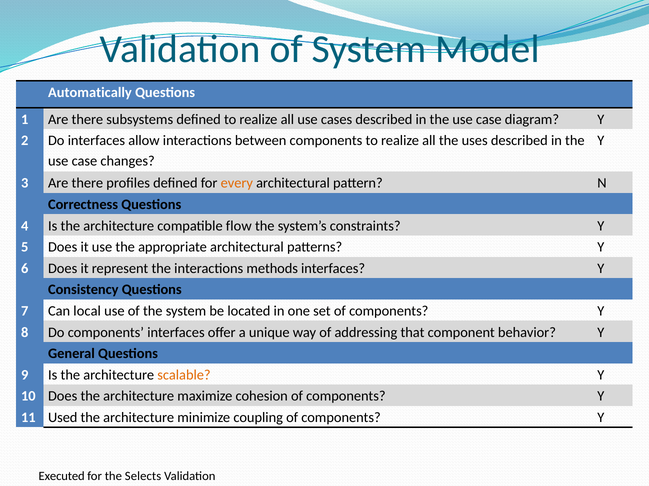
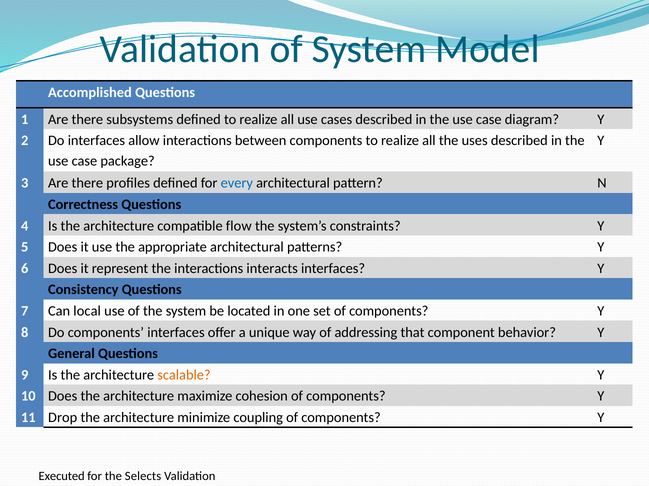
Automatically: Automatically -> Accomplished (90, 92)
changes: changes -> package (128, 161)
every colour: orange -> blue (237, 183)
methods: methods -> interacts (272, 269)
Used: Used -> Drop (63, 418)
